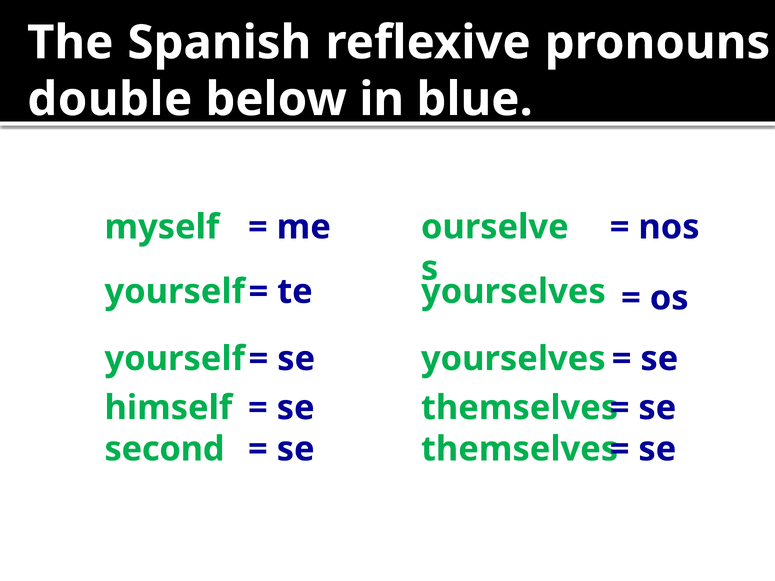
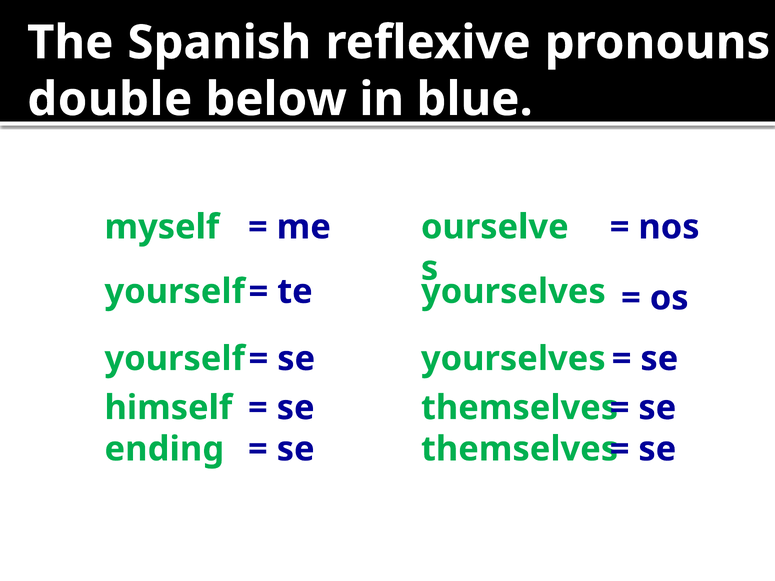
second: second -> ending (164, 449)
